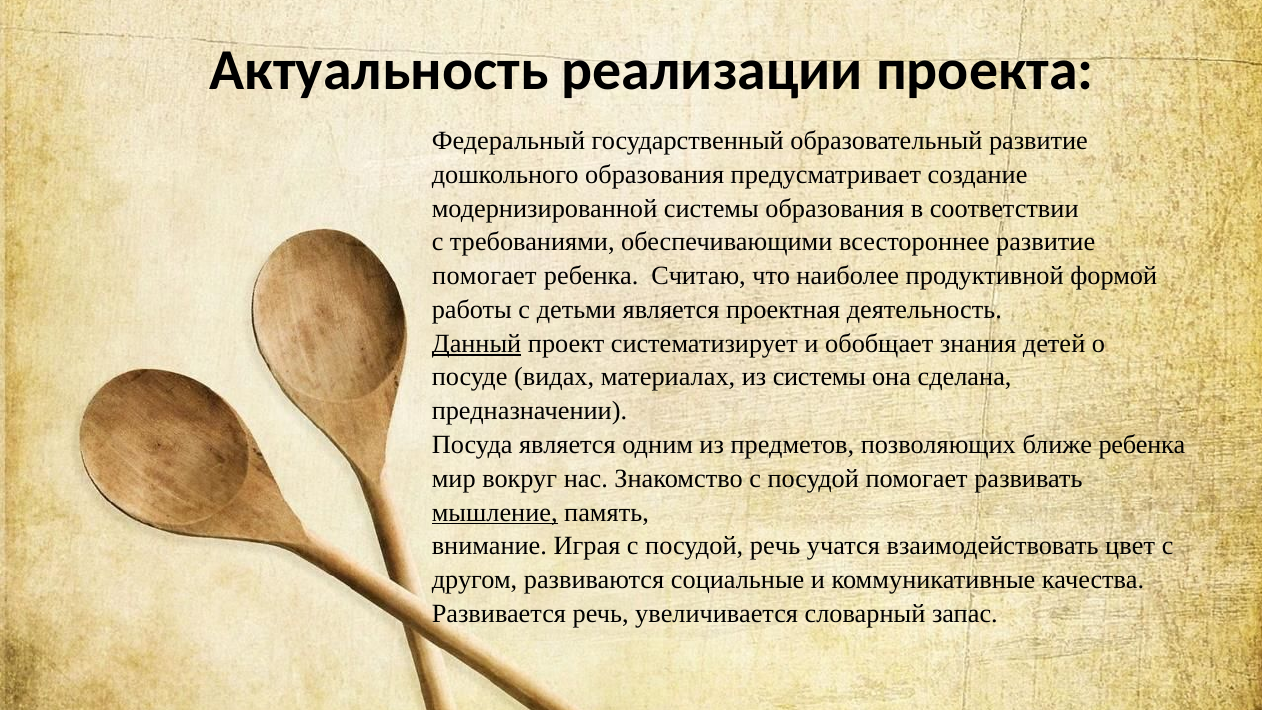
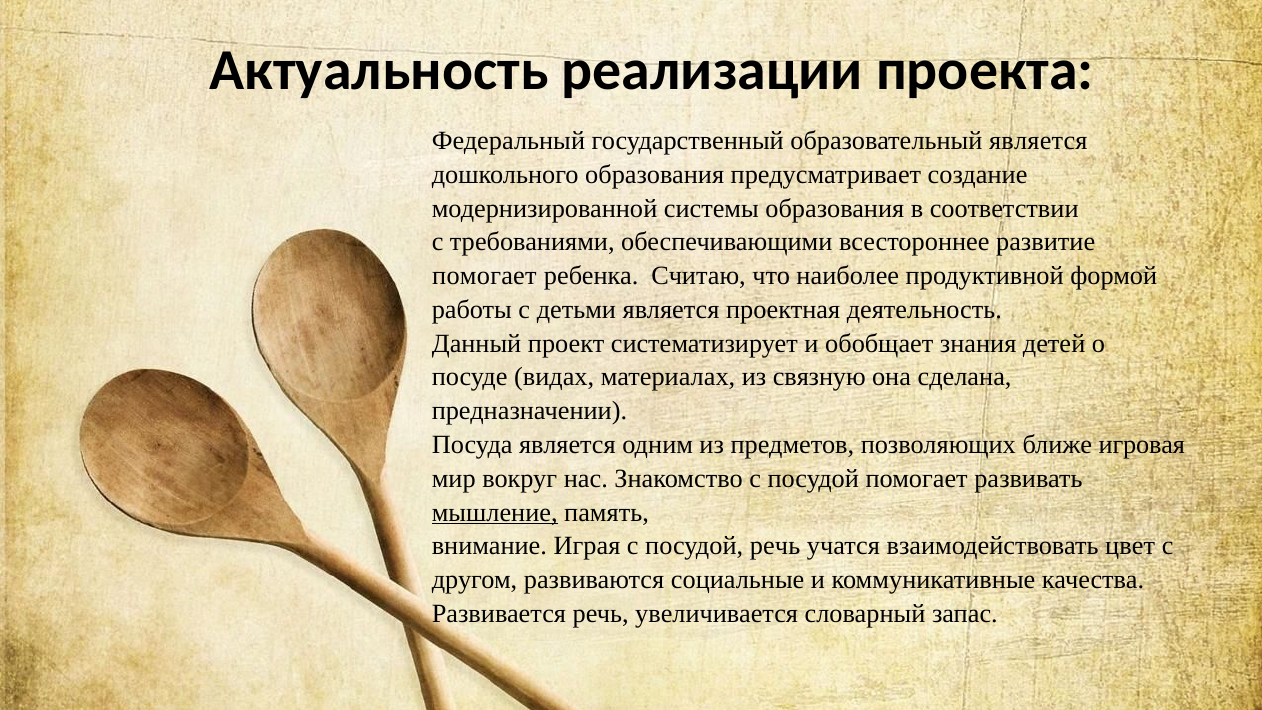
образовательный развитие: развитие -> является (1038, 141)
Данный underline: present -> none (477, 343)
из системы: системы -> связную (819, 377)
ближе ребенка: ребенка -> игровая (1142, 445)
